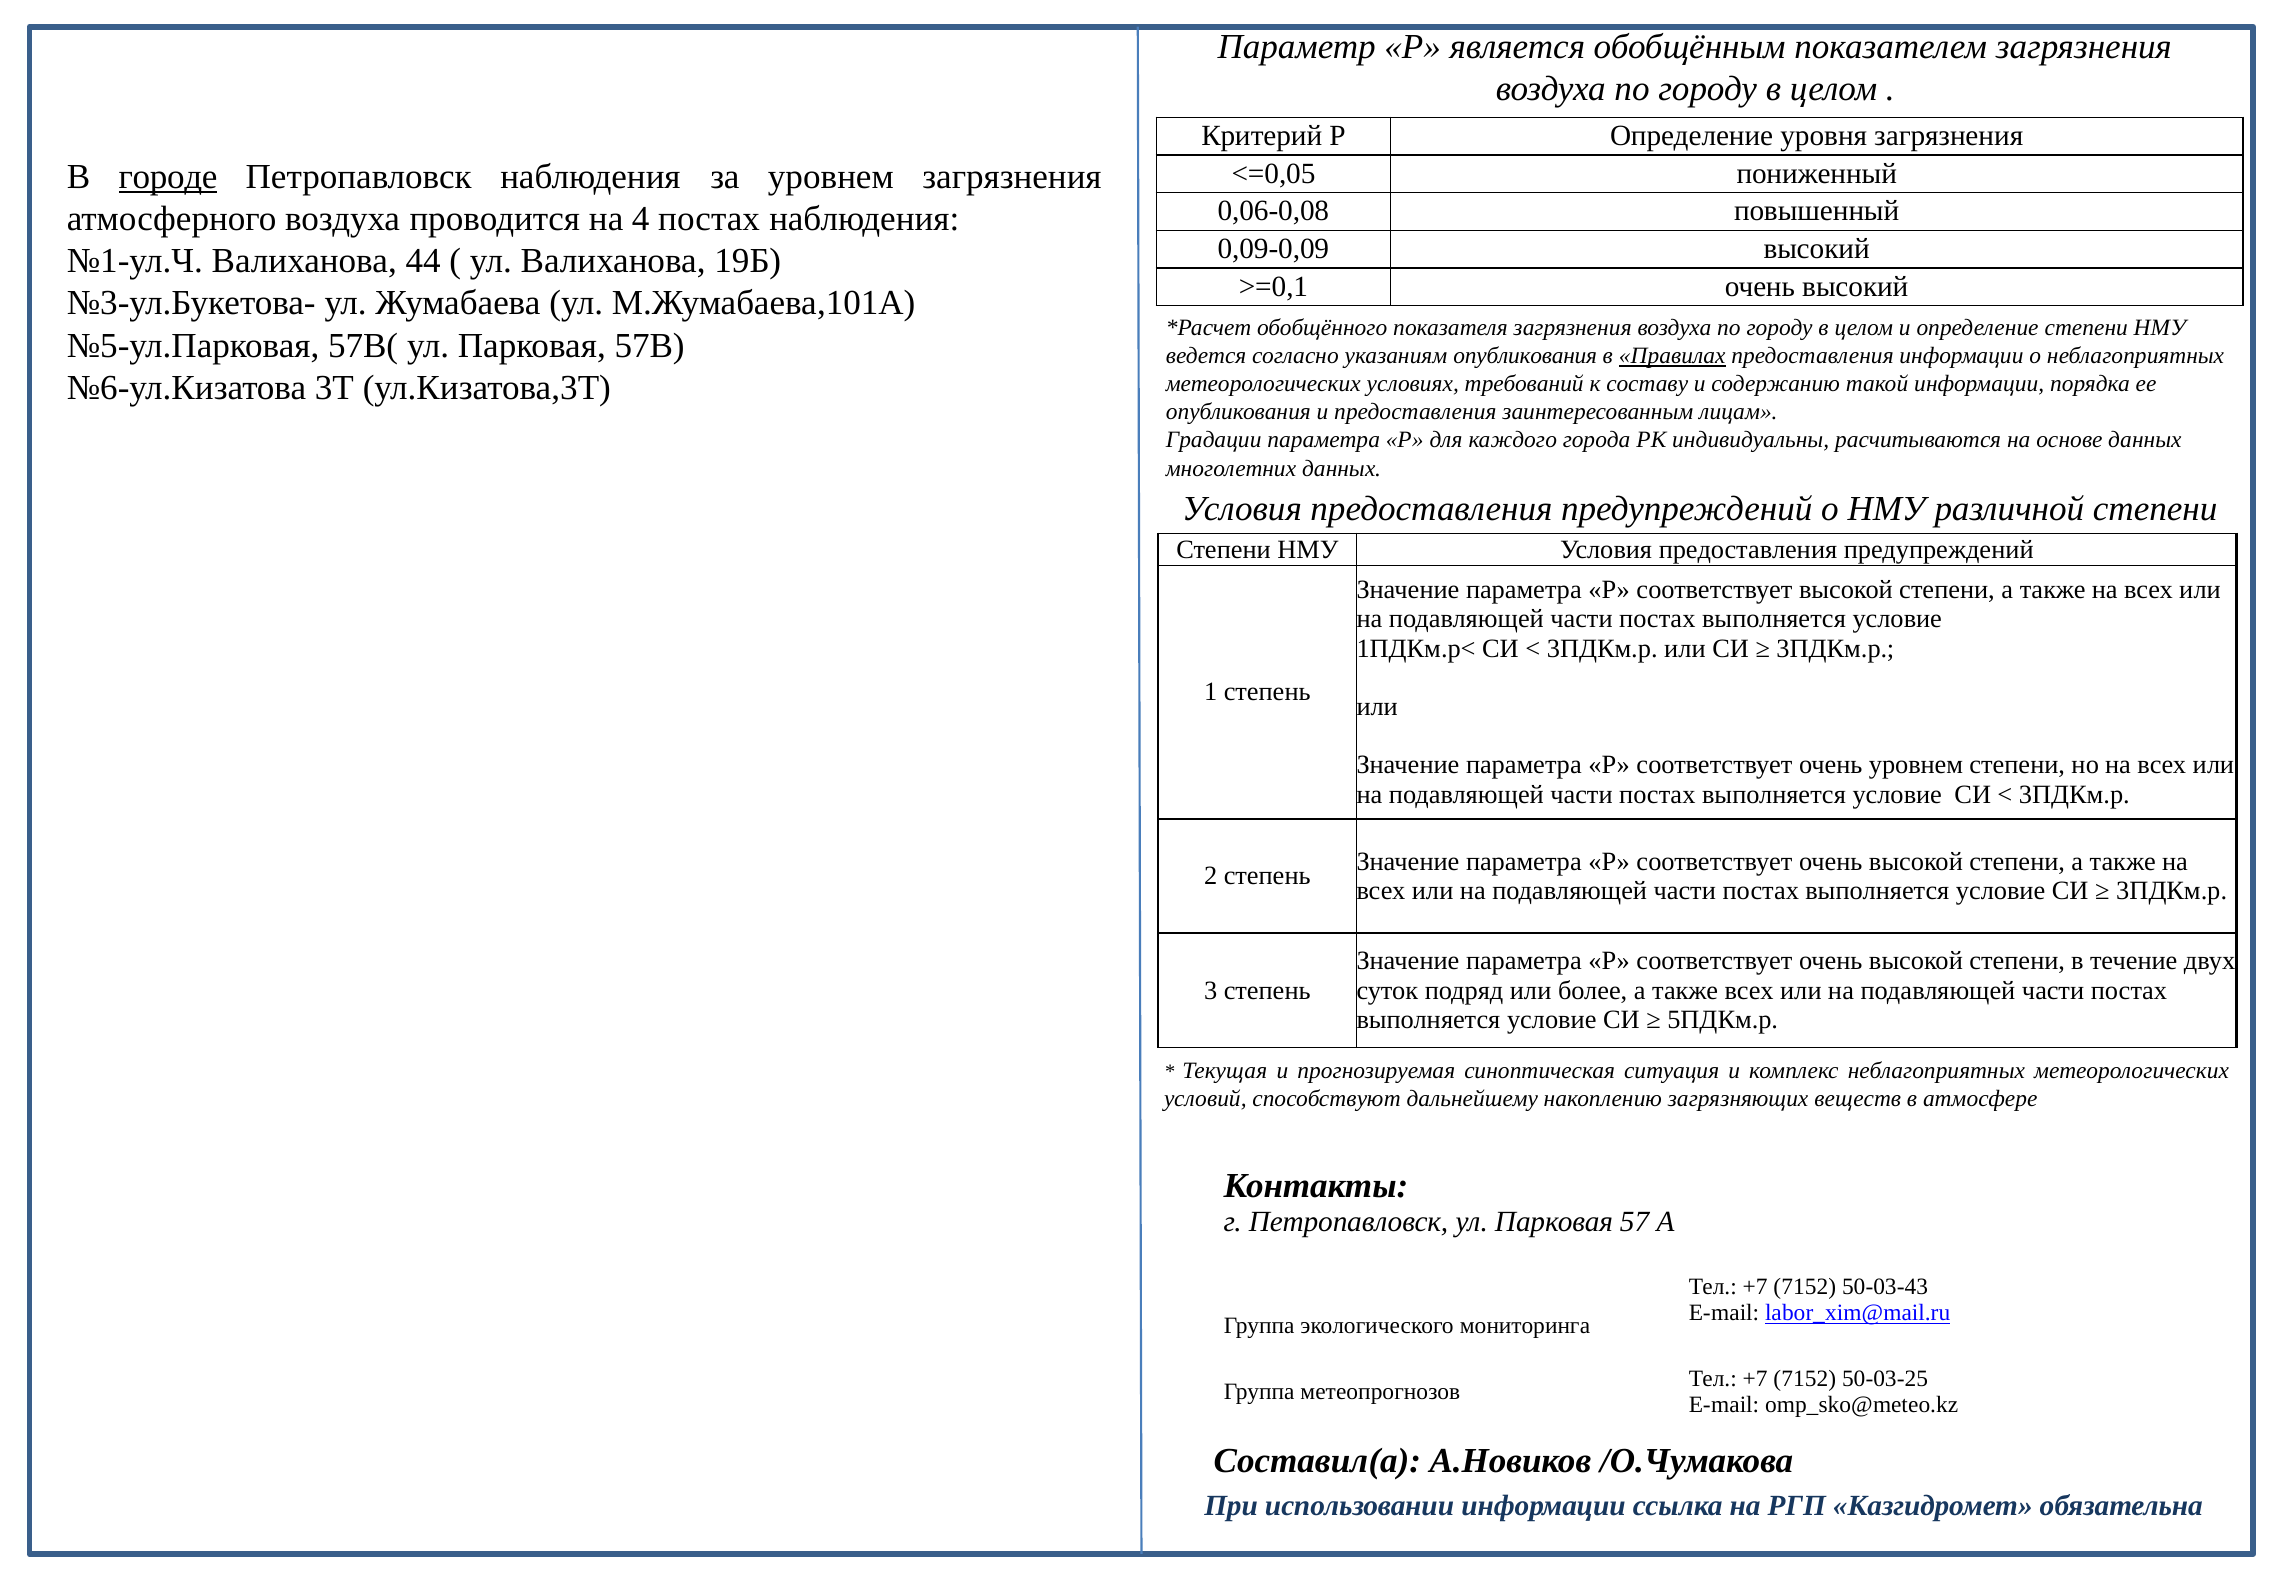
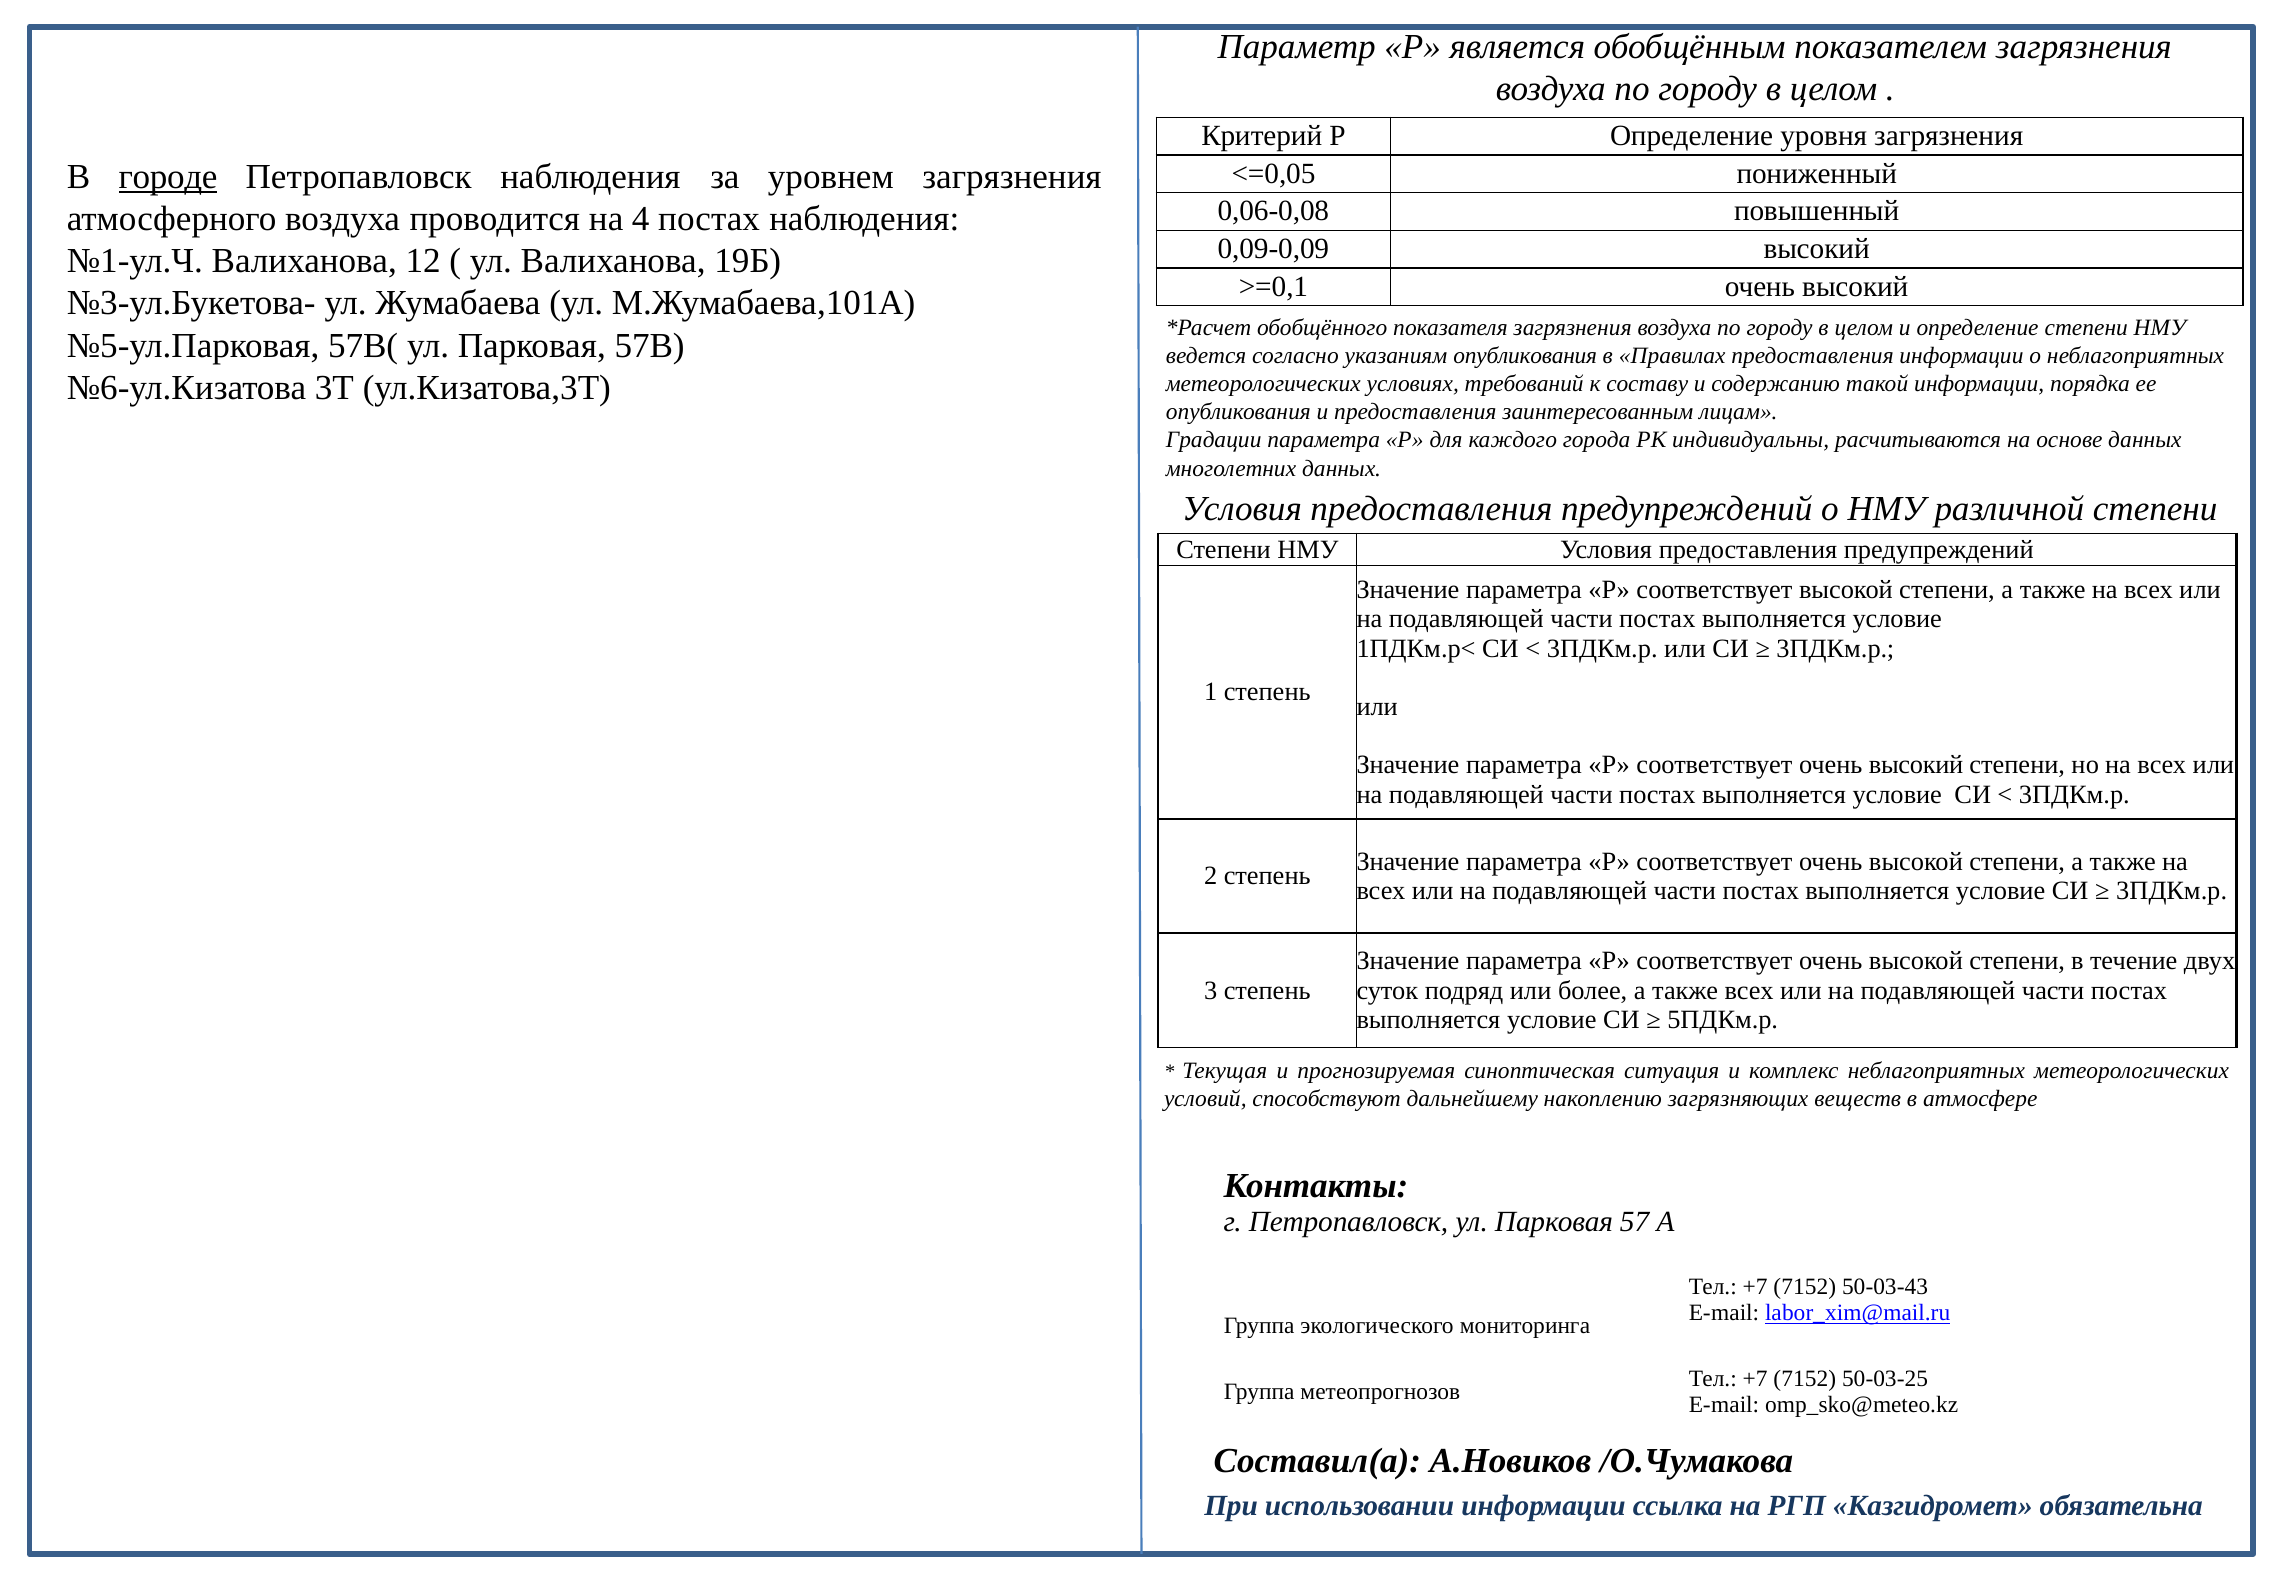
44: 44 -> 12 (423, 261)
Правилах underline: present -> none (1672, 356)
соответствует очень уровнем: уровнем -> высокий (1916, 765)
